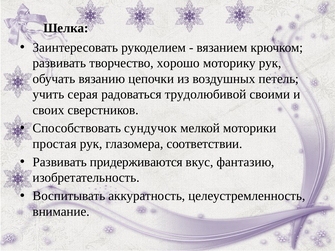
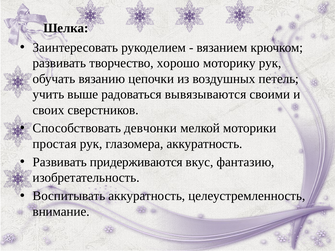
серая: серая -> выше (83, 94)
трудолюбивой: трудолюбивой -> вывязываются (206, 94)
сундучок: сундучок -> девчонки (151, 128)
глазомера соответствии: соответствии -> аккуратность (204, 144)
